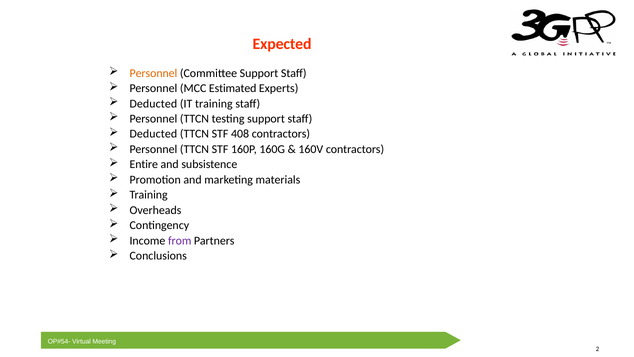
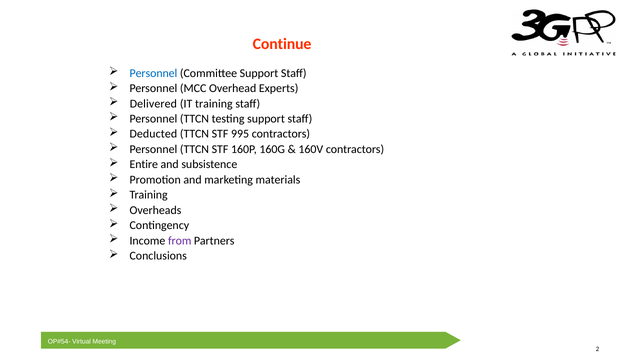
Expected: Expected -> Continue (282, 44)
Personnel colour: orange -> blue (153, 73)
Estimated: Estimated -> Overhead (233, 88)
Deducted: Deducted -> Delivered (153, 103)
408: 408 -> 995 (240, 134)
